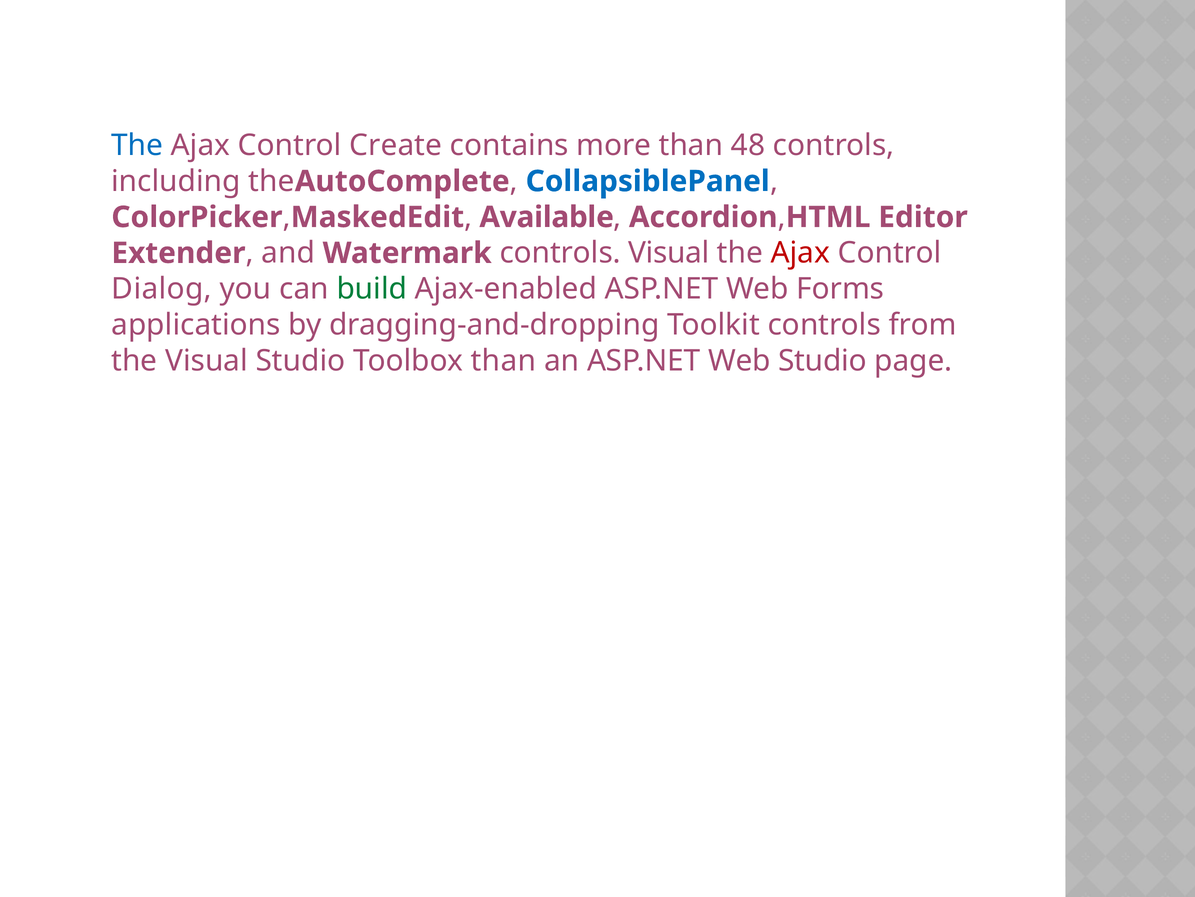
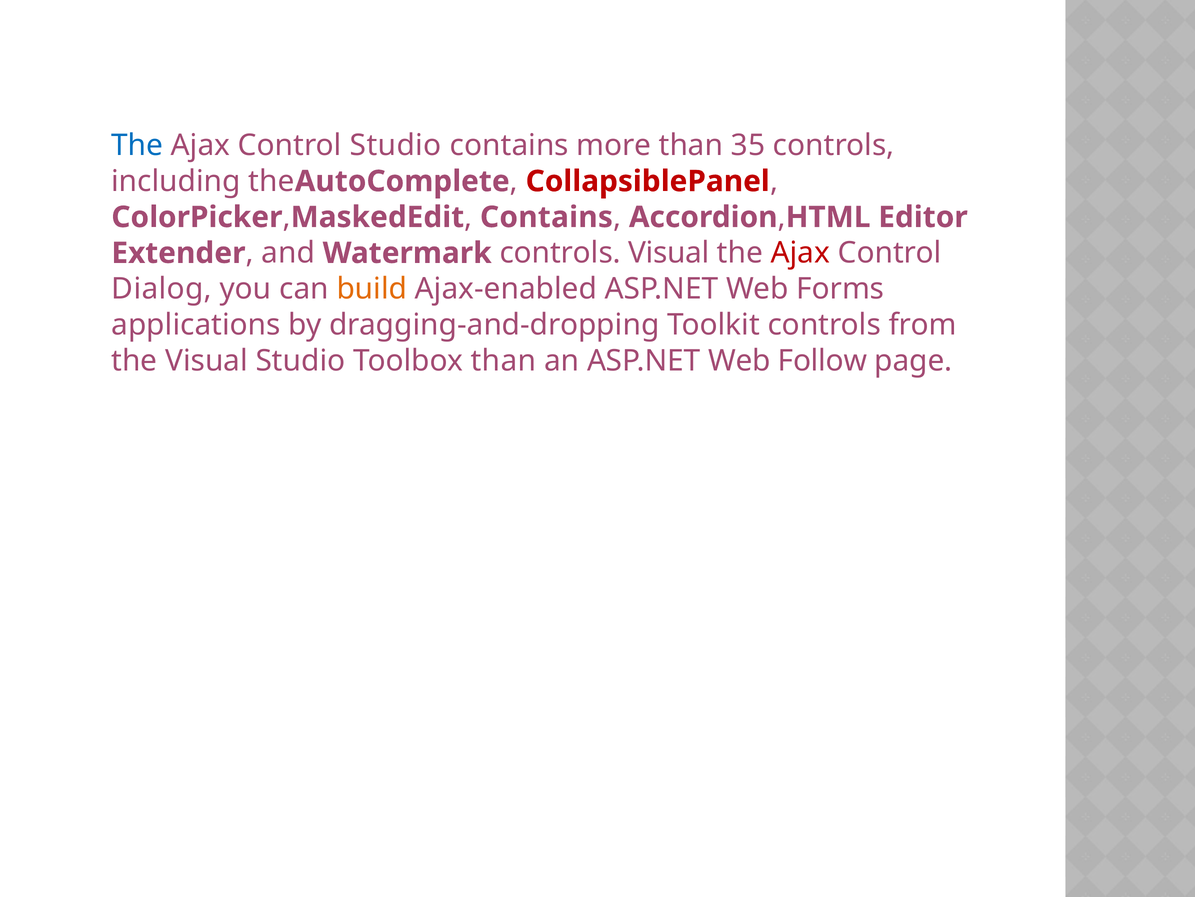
Control Create: Create -> Studio (396, 145)
48: 48 -> 35 (748, 145)
CollapsiblePanel colour: blue -> red (648, 181)
Available: Available -> Contains (546, 217)
build colour: green -> orange (372, 289)
Web Studio: Studio -> Follow (823, 360)
